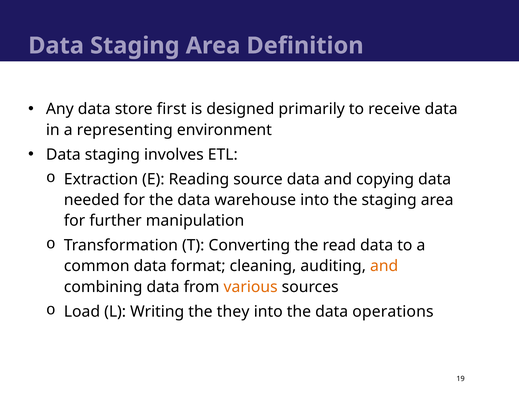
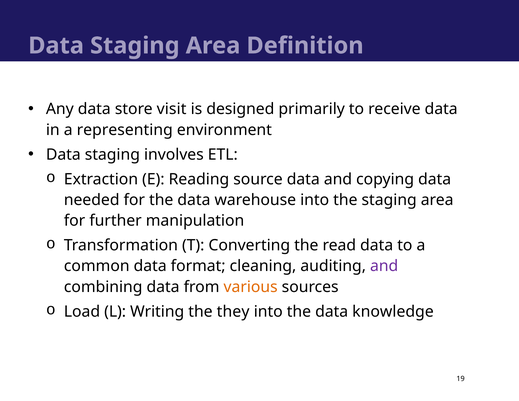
first: first -> visit (172, 109)
and colour: orange -> purple (384, 266)
operations: operations -> knowledge (393, 312)
